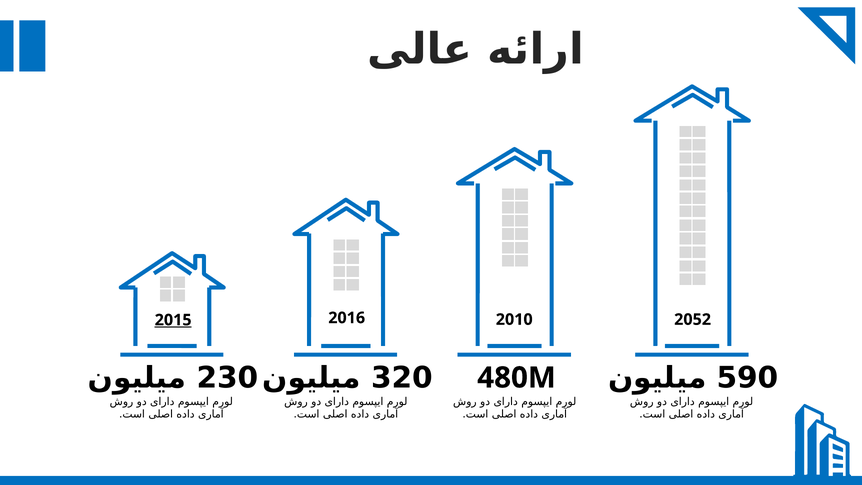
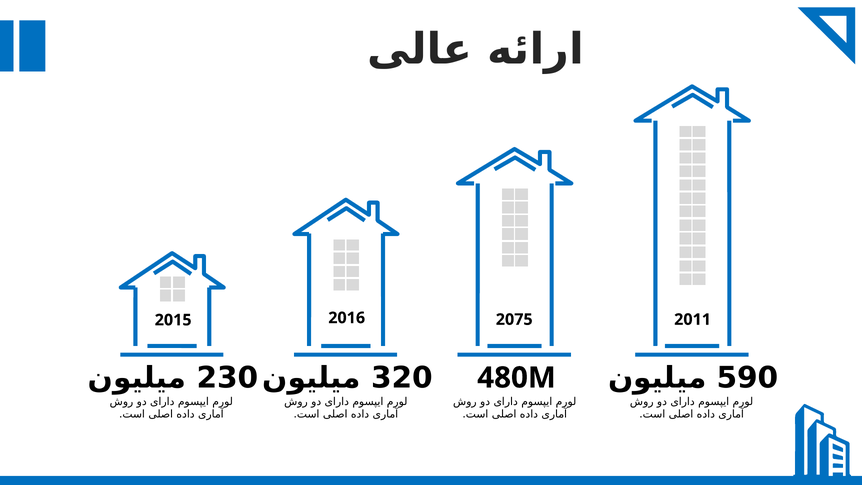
2052: 2052 -> 2011 (693, 319)
2010: 2010 -> 2075 (514, 319)
2015 underline: present -> none (173, 320)
